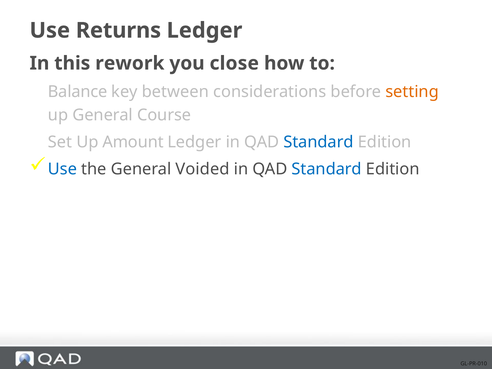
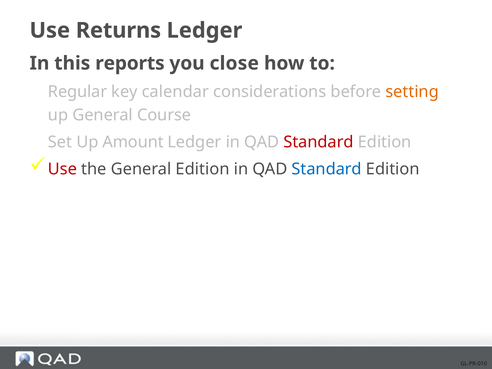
rework: rework -> reports (130, 63)
Balance: Balance -> Regular (78, 92)
between: between -> calendar (175, 92)
Standard colour: blue -> red (319, 142)
Use colour: blue -> red (63, 169)
General Voided: Voided -> Edition (203, 169)
